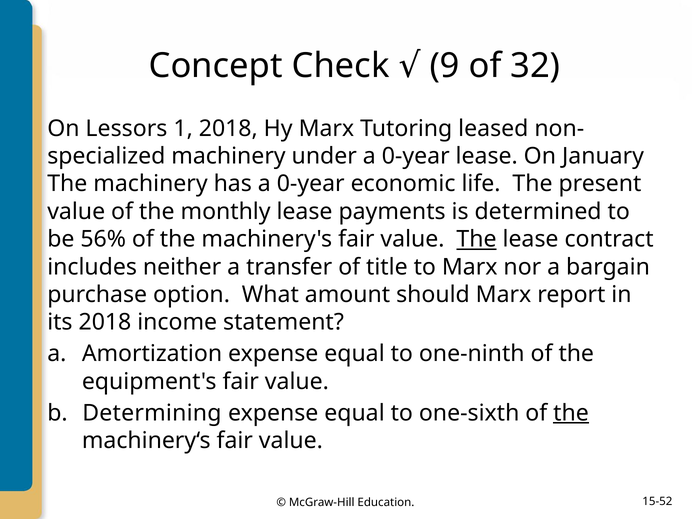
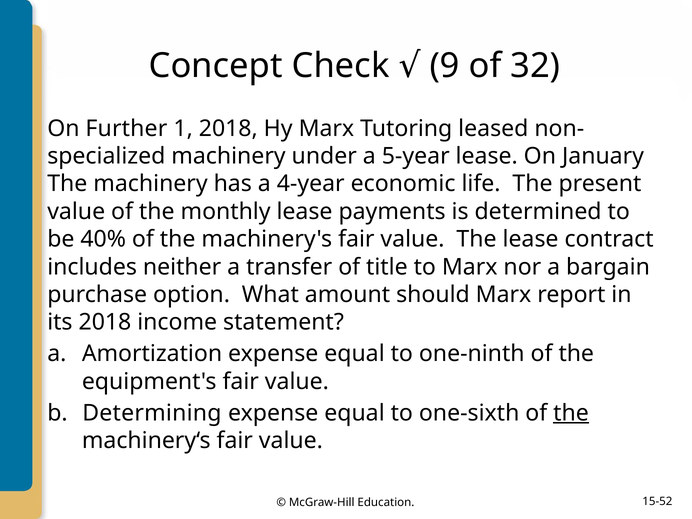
Lessors: Lessors -> Further (126, 128)
under a 0-year: 0-year -> 5-year (416, 156)
has a 0-year: 0-year -> 4-year (311, 184)
56%: 56% -> 40% (103, 239)
The underline: present -> none (477, 239)
